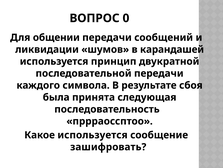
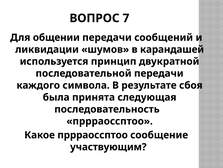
0: 0 -> 7 (126, 18)
Какое используется: используется -> пррраоссптоо (93, 134)
зашифровать: зашифровать -> участвующим (108, 146)
